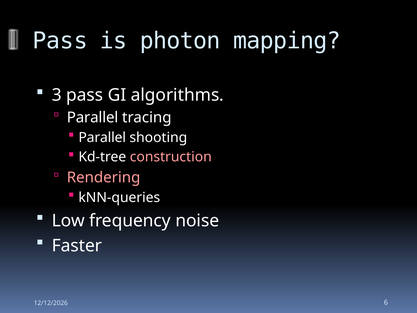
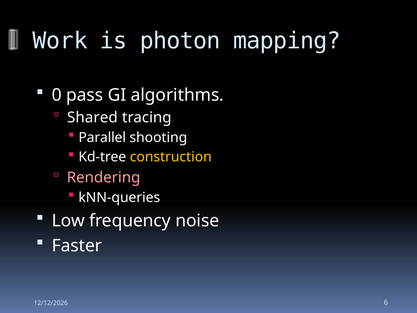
Pass: Pass -> Work (60, 41)
3: 3 -> 0 (57, 95)
Parallel: Parallel -> Shared (92, 117)
construction colour: pink -> yellow (171, 157)
